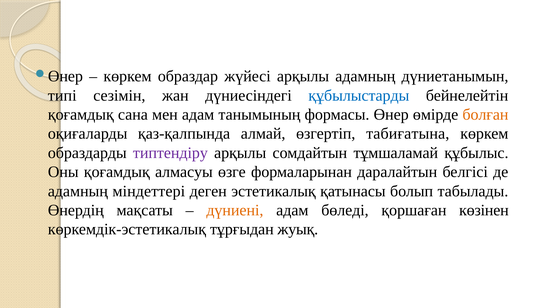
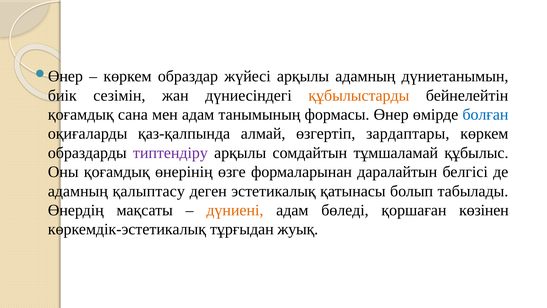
типі: типі -> биік (62, 95)
құбылыстарды colour: blue -> orange (359, 95)
болған colour: orange -> blue (485, 114)
табиғатына: табиғатына -> зардаптары (408, 134)
алмасуы: алмасуы -> өнерінің (184, 172)
міндеттері: міндеттері -> қалыптасу (149, 191)
